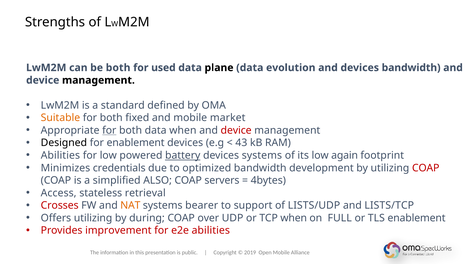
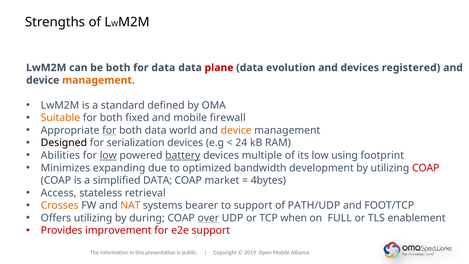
for used: used -> data (163, 68)
plane colour: black -> red (219, 68)
devices bandwidth: bandwidth -> registered (411, 68)
management colour: black -> orange (98, 80)
market: market -> firewall (228, 118)
data when: when -> world (183, 130)
device colour: red -> orange (236, 130)
for enablement: enablement -> serialization (136, 143)
43: 43 -> 24 (241, 143)
low underline: none -> present (108, 155)
devices systems: systems -> multiple (262, 155)
again: again -> using (345, 155)
credentials: credentials -> expanding (119, 168)
simplified ALSO: ALSO -> DATA (158, 180)
servers: servers -> market (222, 180)
Crosses colour: red -> orange (60, 205)
LISTS/UDP: LISTS/UDP -> PATH/UDP (314, 205)
LISTS/TCP: LISTS/TCP -> FOOT/TCP (389, 205)
over underline: none -> present (208, 218)
e2e abilities: abilities -> support (211, 230)
